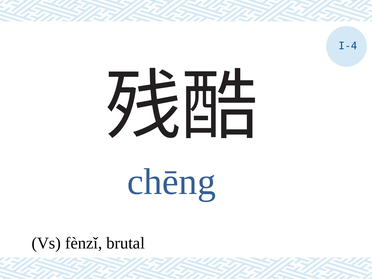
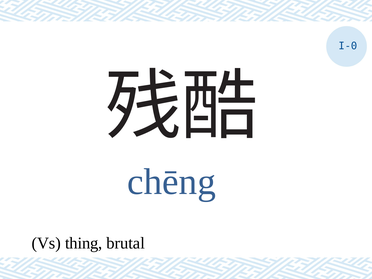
I-4: I-4 -> I-0 (348, 46)
fènzǐ: fènzǐ -> thing (84, 243)
